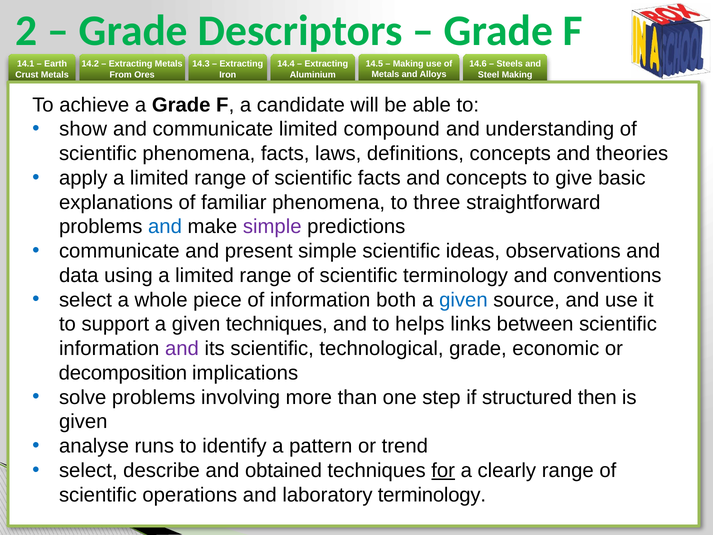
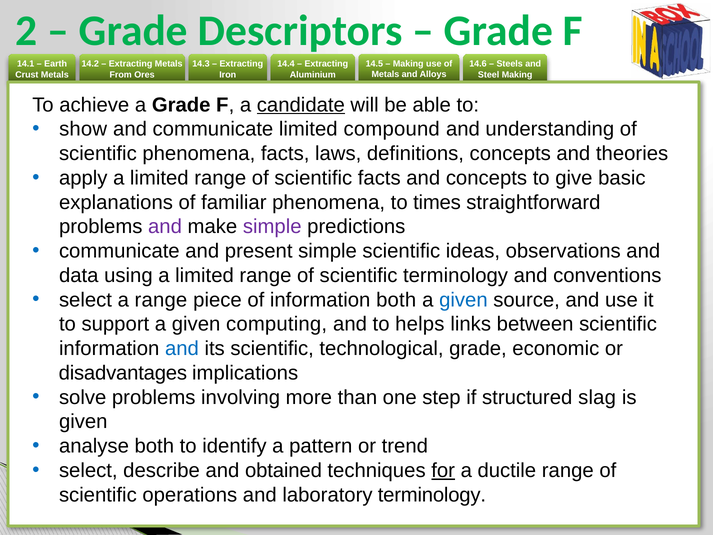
candidate underline: none -> present (301, 105)
three: three -> times (437, 202)
and colour: blue -> purple (165, 227)
a whole: whole -> range (161, 300)
given techniques: techniques -> computing (277, 324)
and colour: purple -> blue (182, 348)
decomposition: decomposition -> disadvantages (123, 373)
then: then -> slag (597, 397)
analyse runs: runs -> both (154, 446)
clearly: clearly -> ductile (507, 470)
